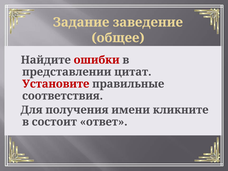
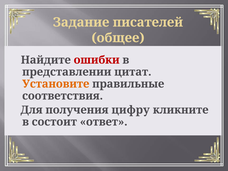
заведение: заведение -> писателей (148, 22)
Установите colour: red -> orange (56, 84)
имени: имени -> цифру (131, 110)
